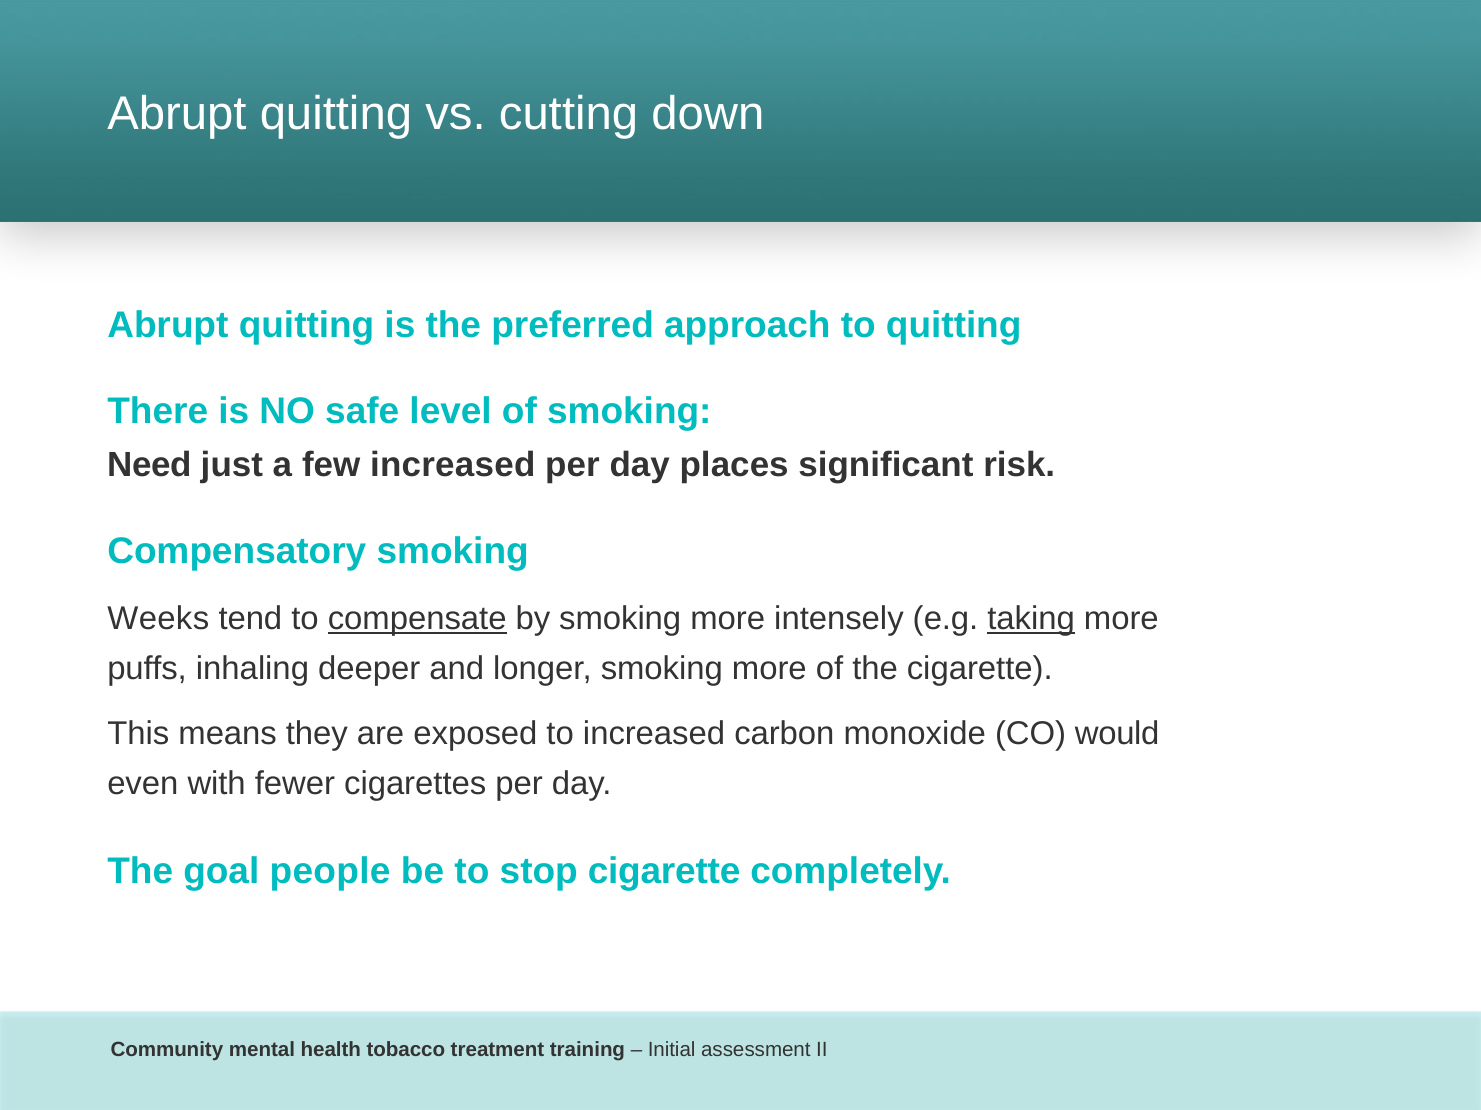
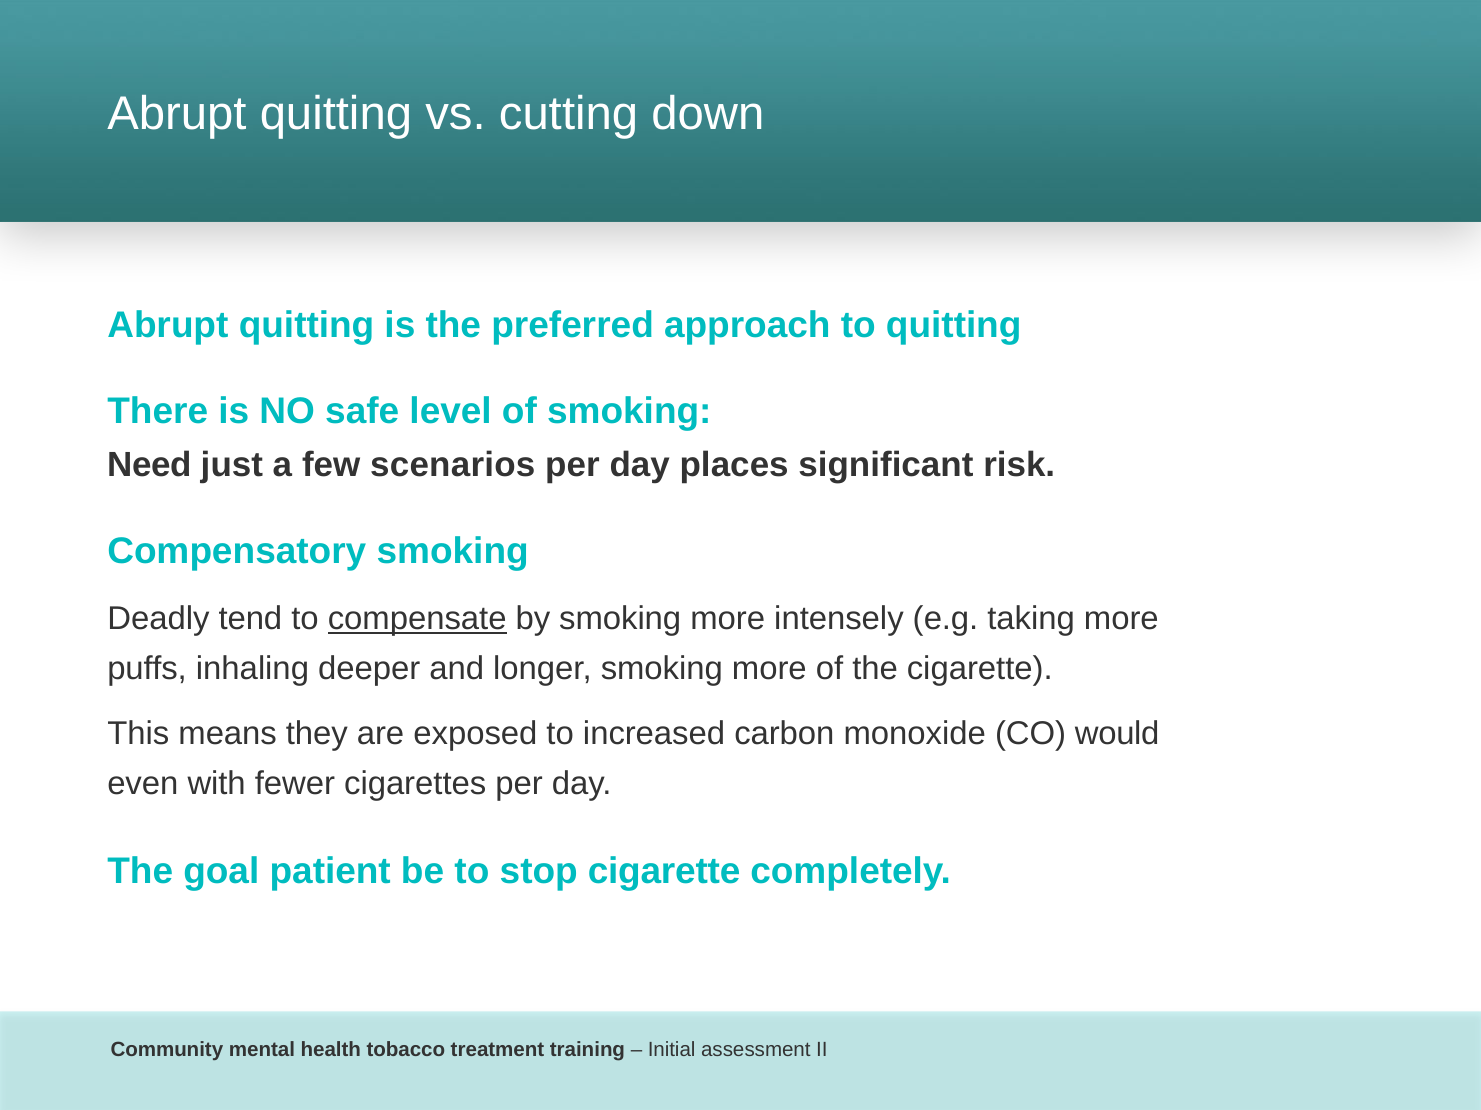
few increased: increased -> scenarios (453, 466)
Weeks: Weeks -> Deadly (158, 619)
taking underline: present -> none (1031, 619)
people: people -> patient (330, 872)
